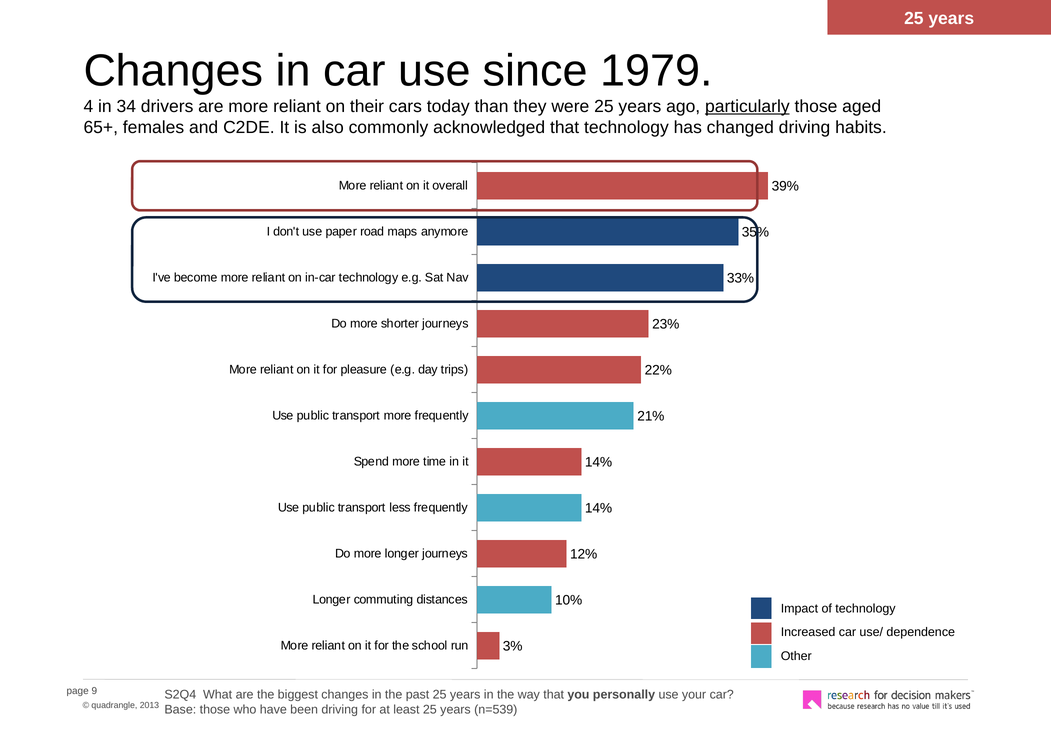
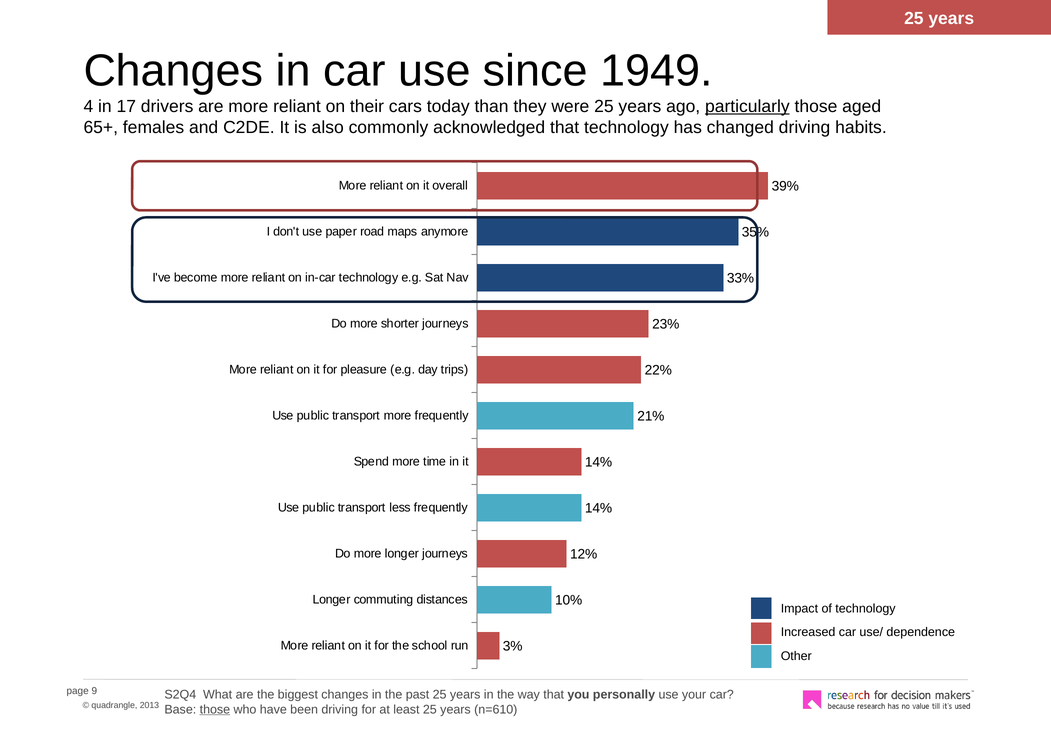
1979: 1979 -> 1949 (656, 71)
34: 34 -> 17 (126, 107)
those underline: none -> present (215, 709)
n=539: n=539 -> n=610 (496, 709)
